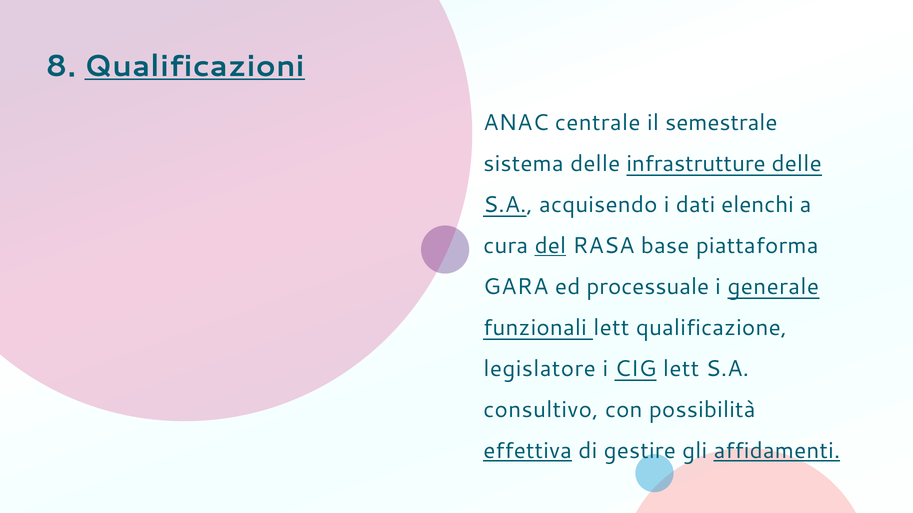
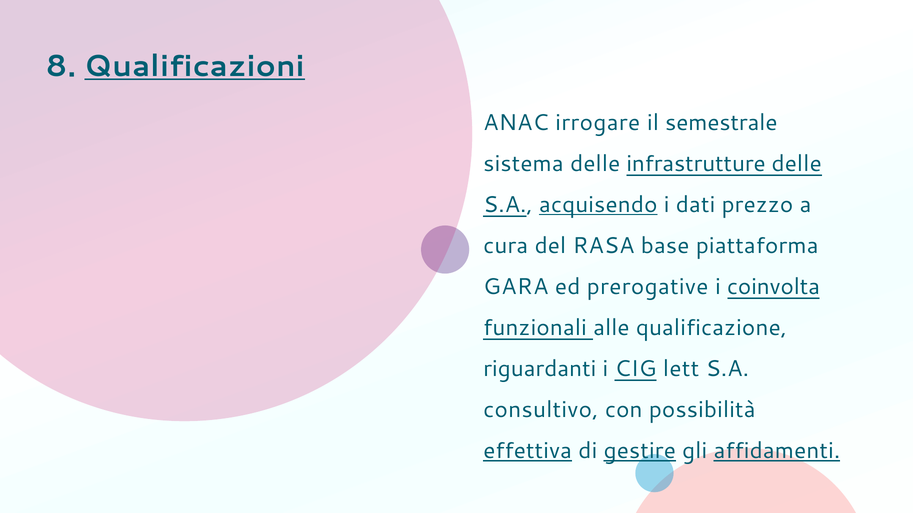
centrale: centrale -> irrogare (598, 123)
acquisendo underline: none -> present (598, 205)
elenchi: elenchi -> prezzo (757, 205)
del underline: present -> none (550, 246)
processuale: processuale -> prerogative (648, 287)
generale: generale -> coinvolta (773, 287)
funzionali lett: lett -> alle (611, 328)
legislatore: legislatore -> riguardanti (540, 369)
gestire underline: none -> present (640, 451)
